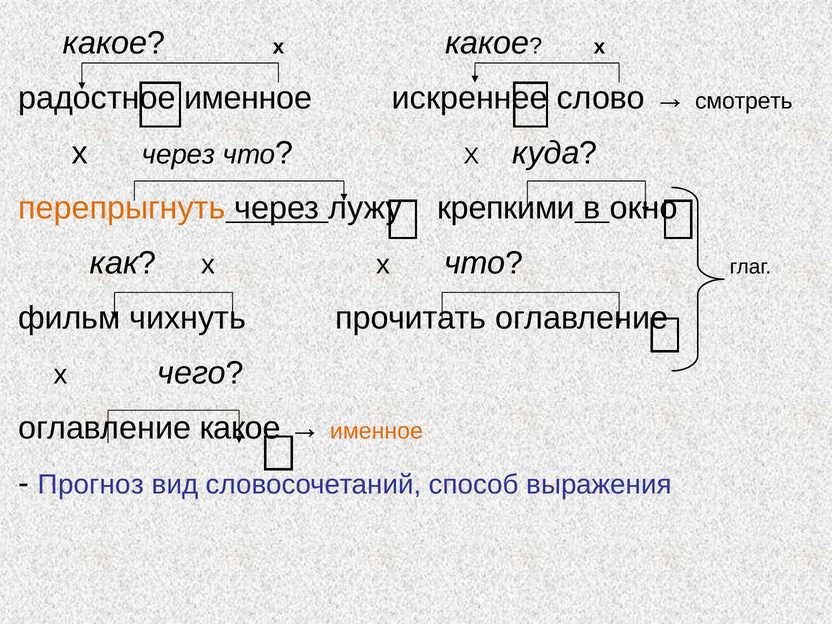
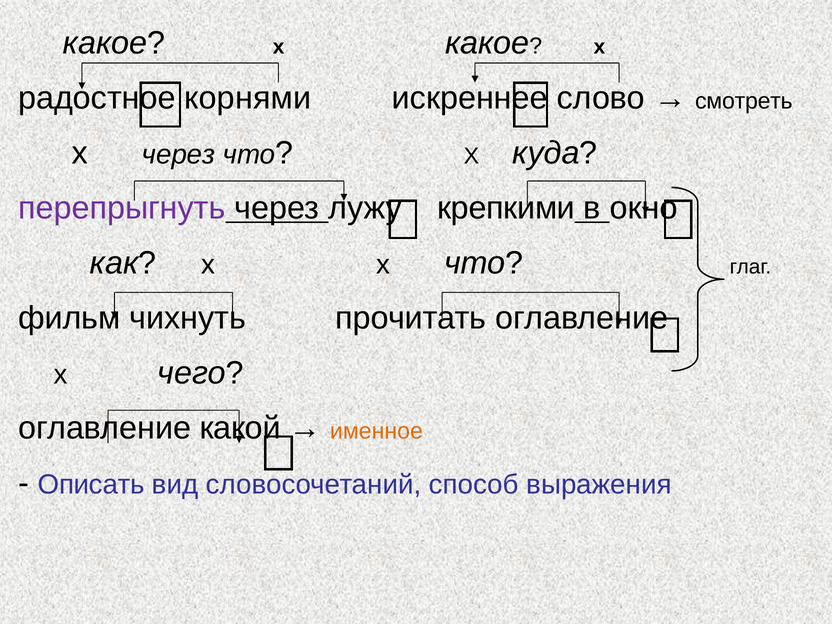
радостное именное: именное -> корнями (248, 98)
перепрыгнуть colour: orange -> purple (122, 208)
оглавление какое: какое -> какой (240, 428)
Прогноз: Прогноз -> Описать (91, 485)
